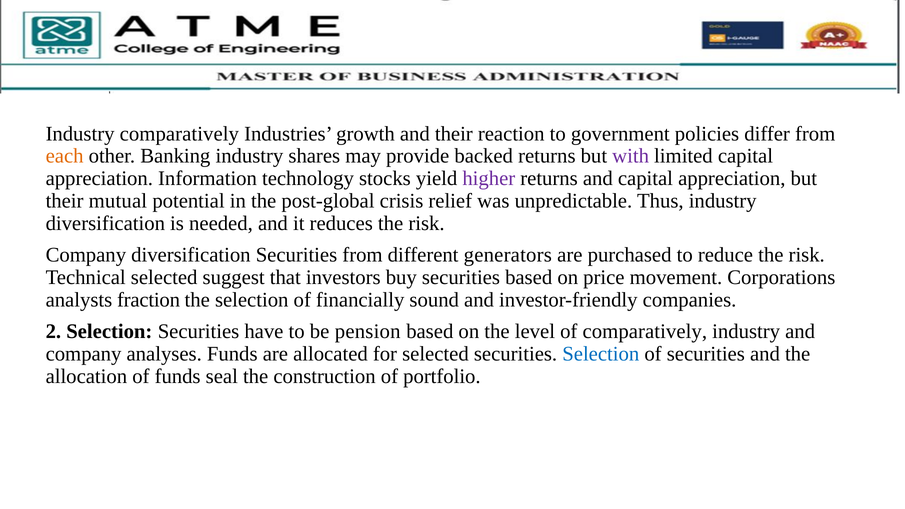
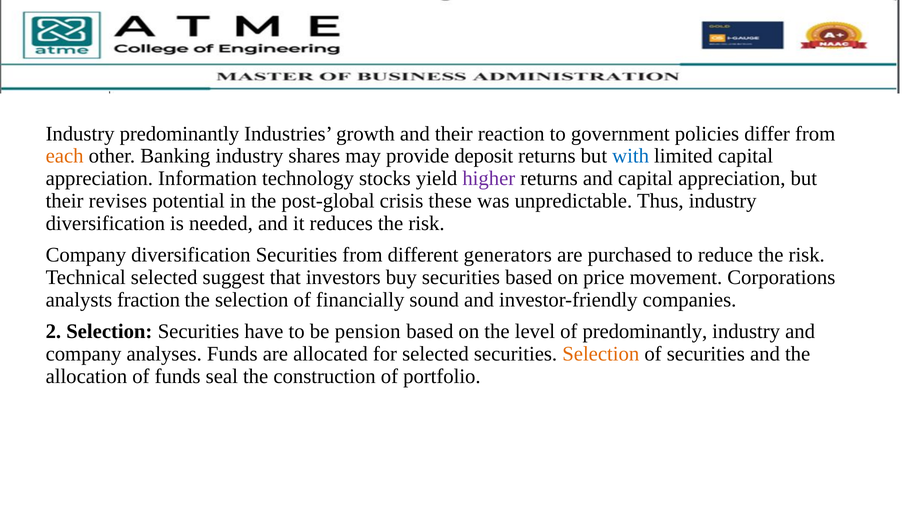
Industry comparatively: comparatively -> predominantly (179, 134)
backed: backed -> deposit (484, 156)
with colour: purple -> blue (631, 156)
mutual: mutual -> revises (118, 201)
relief: relief -> these (450, 201)
of comparatively: comparatively -> predominantly (645, 332)
Selection colour: blue -> orange (601, 354)
